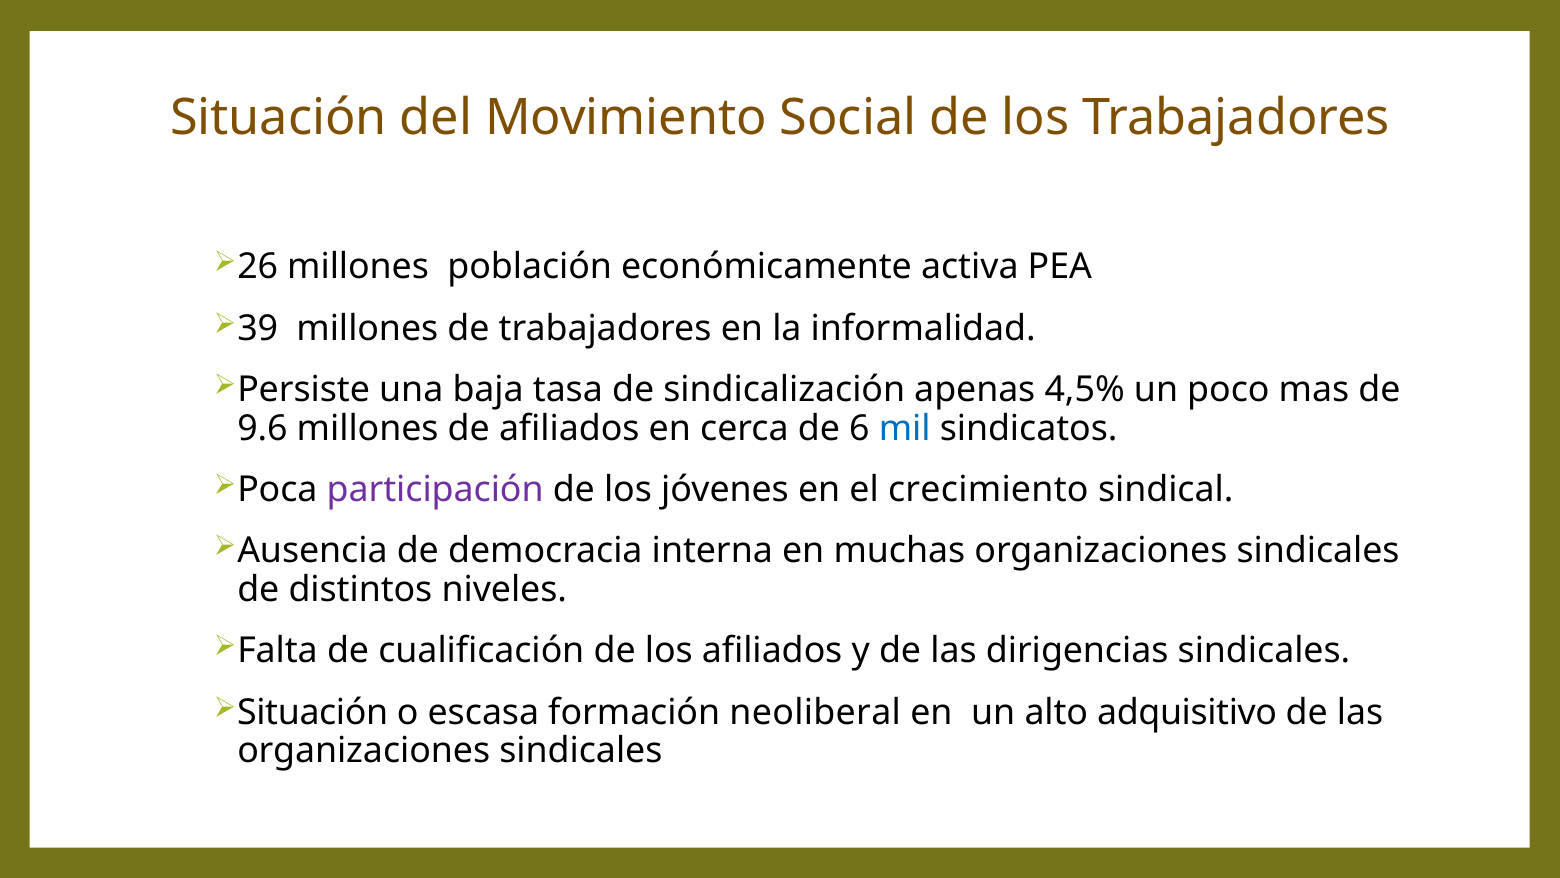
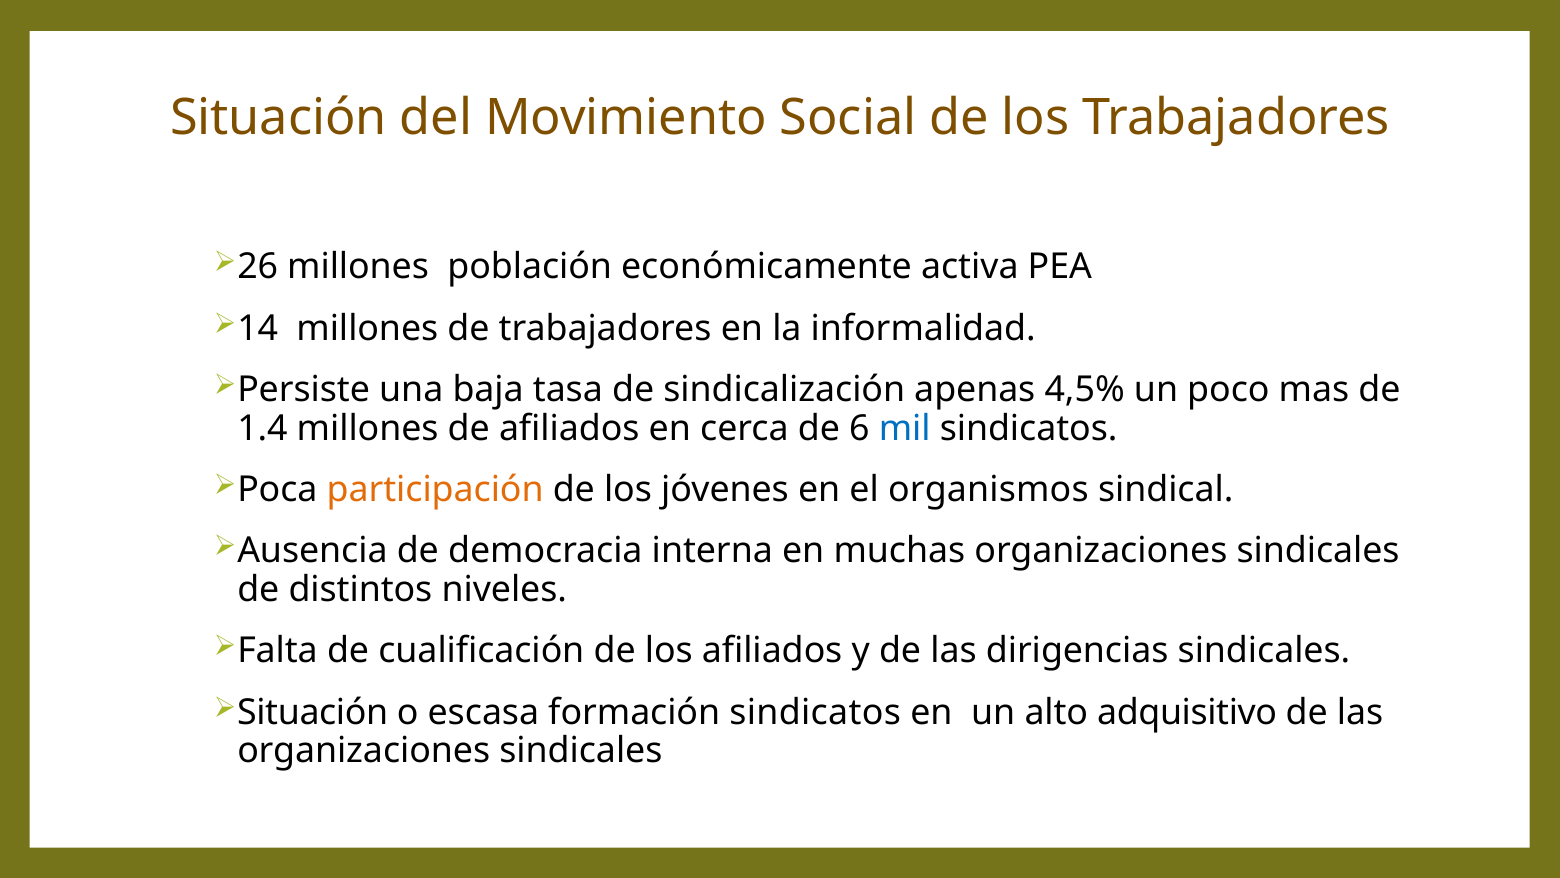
39: 39 -> 14 (258, 328)
9.6: 9.6 -> 1.4 (262, 428)
participación colour: purple -> orange (435, 489)
crecimiento: crecimiento -> organismos (988, 489)
formación neoliberal: neoliberal -> sindicatos (815, 712)
